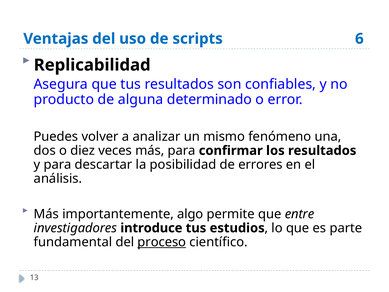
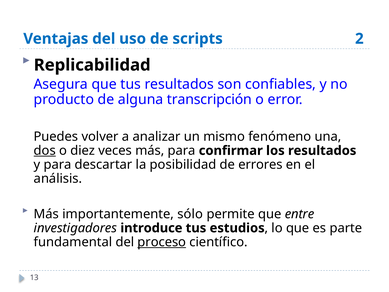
6: 6 -> 2 (359, 39)
determinado: determinado -> transcripción (209, 99)
dos underline: none -> present (45, 150)
algo: algo -> sólo (190, 214)
